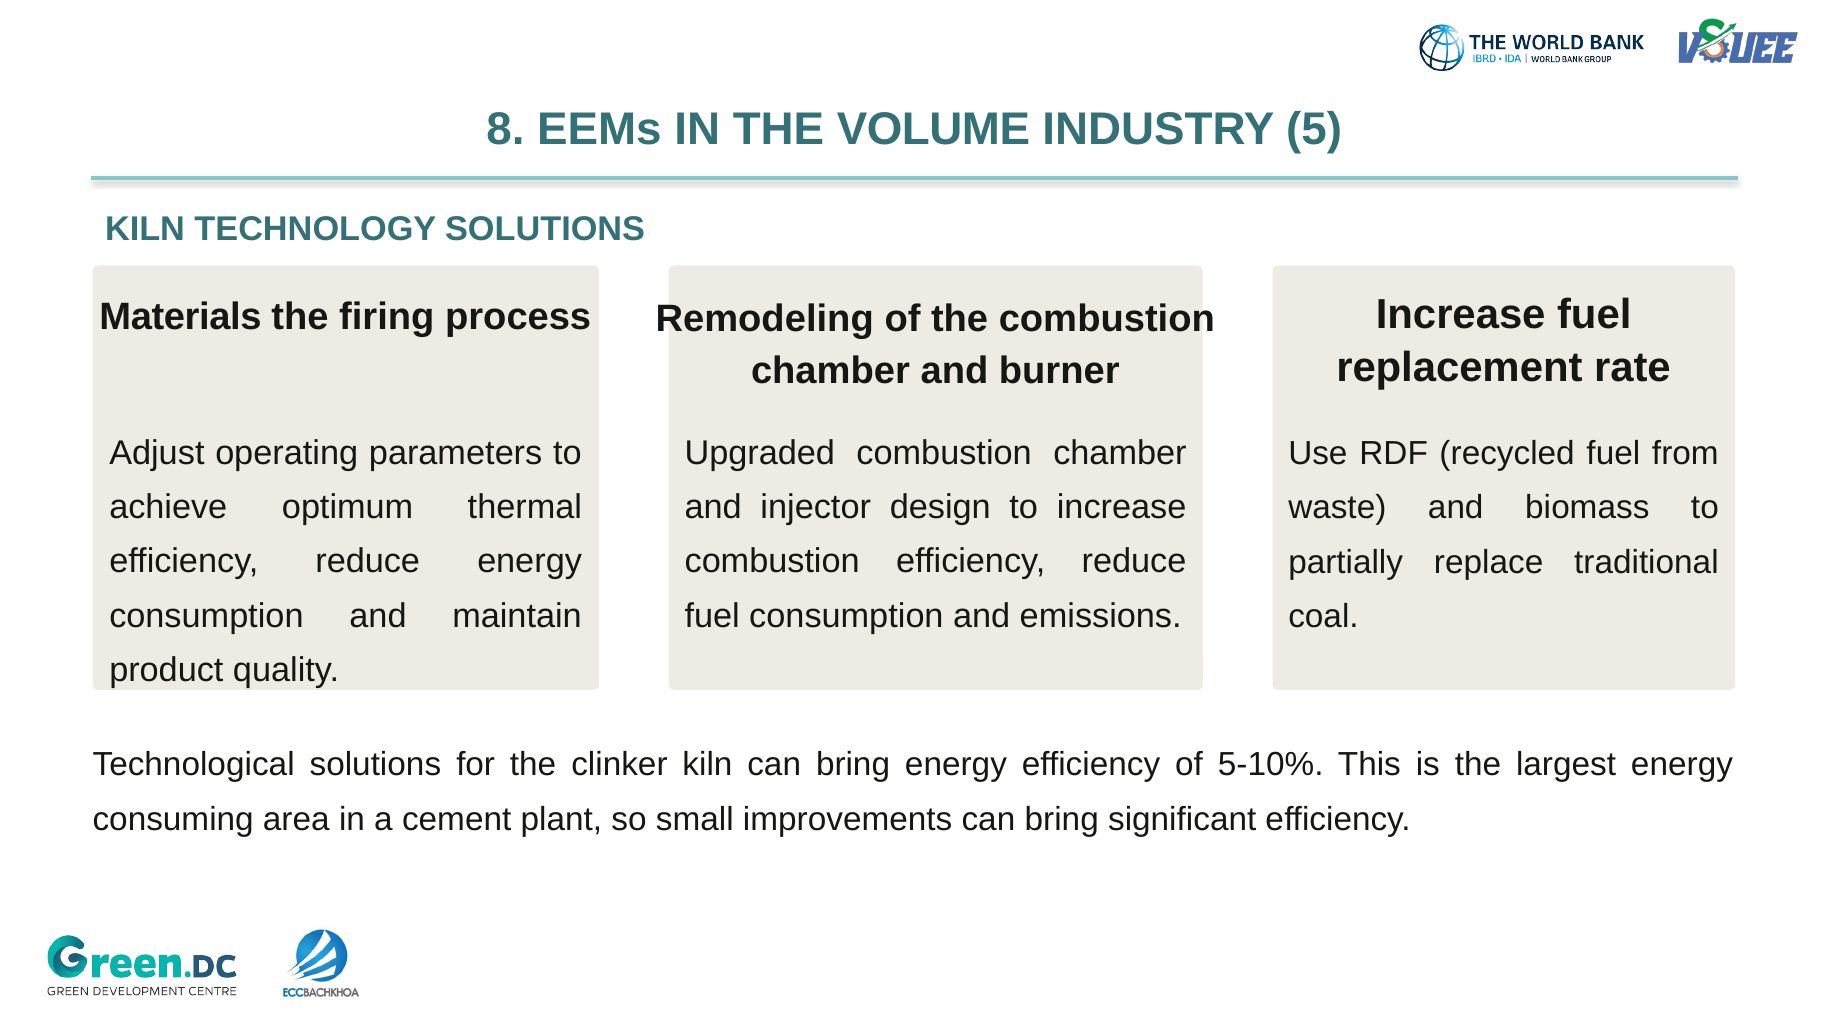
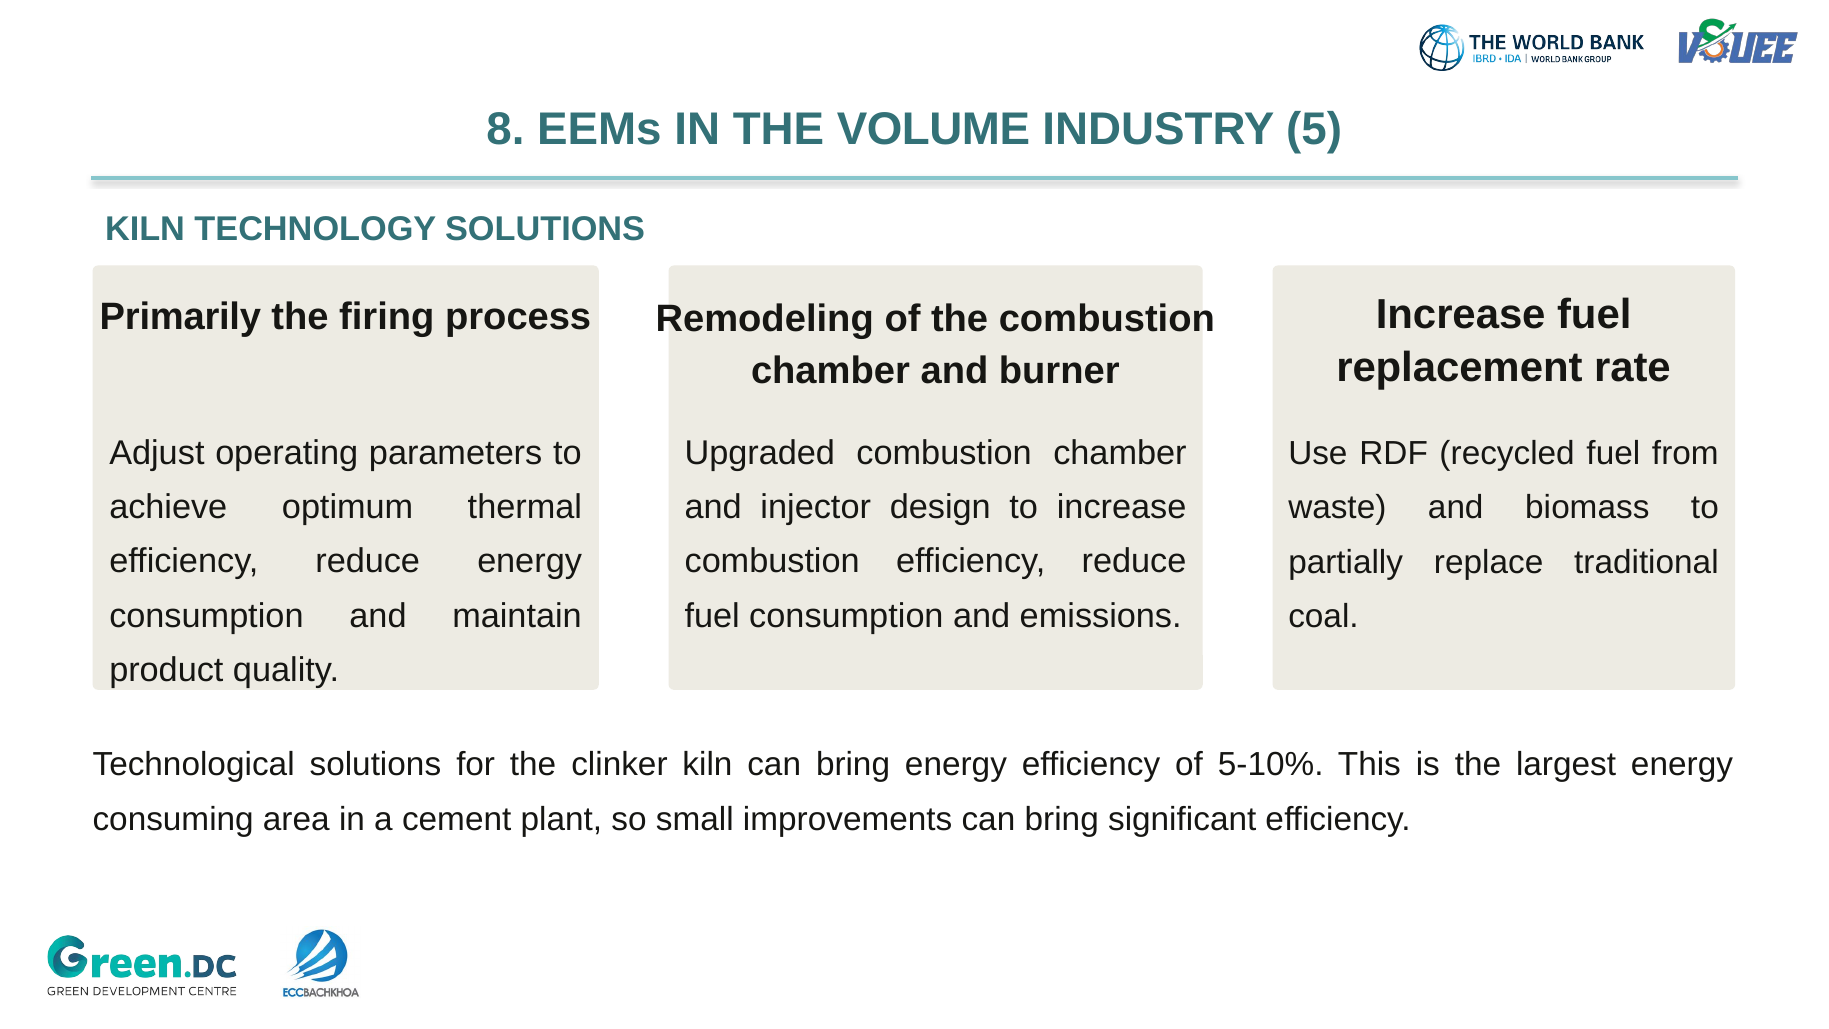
Materials: Materials -> Primarily (180, 317)
